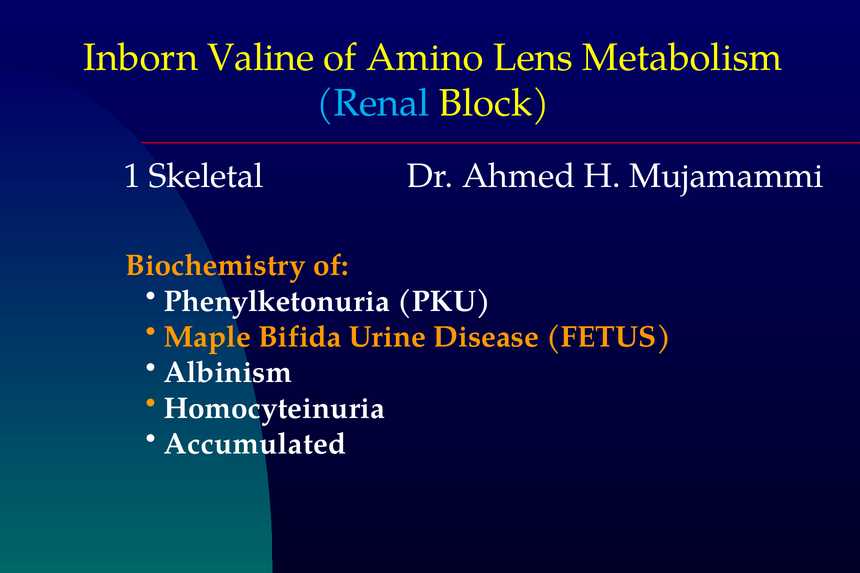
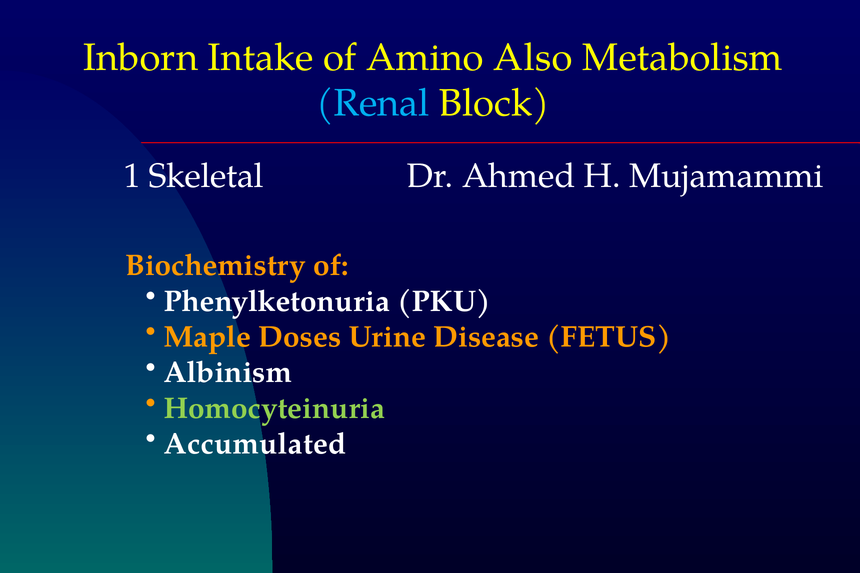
Valine: Valine -> Intake (261, 57)
Lens: Lens -> Also (533, 57)
Bifida: Bifida -> Doses (300, 337)
Homocyteinuria colour: white -> light green (274, 408)
